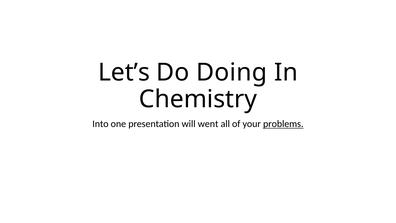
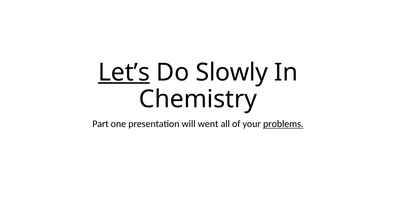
Let’s underline: none -> present (124, 72)
Doing: Doing -> Slowly (232, 72)
Into: Into -> Part (100, 124)
